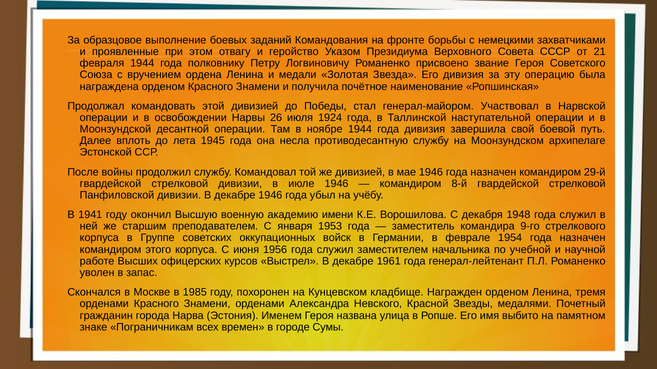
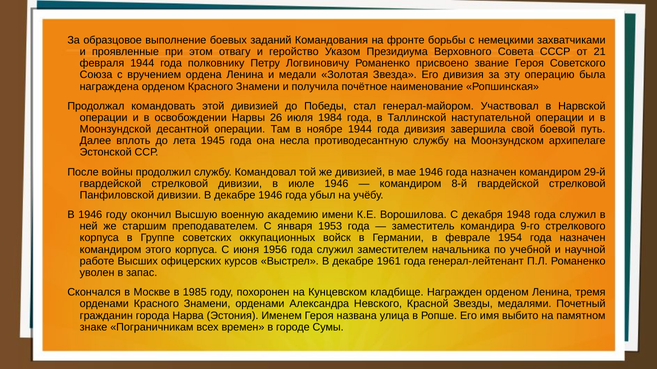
1924: 1924 -> 1984 (330, 118)
В 1941: 1941 -> 1946 (90, 215)
